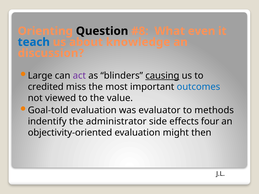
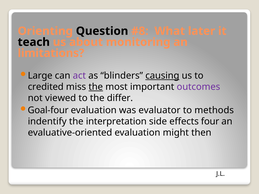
even: even -> later (202, 31)
teach colour: blue -> black (34, 42)
knowledge: knowledge -> monitoring (138, 42)
discussion: discussion -> limitations (51, 53)
the underline: none -> present (96, 87)
outcomes colour: blue -> purple (198, 87)
value: value -> differ (120, 98)
Goal-told: Goal-told -> Goal-four (48, 110)
administrator: administrator -> interpretation (116, 122)
objectivity-oriented: objectivity-oriented -> evaluative-oriented (70, 133)
